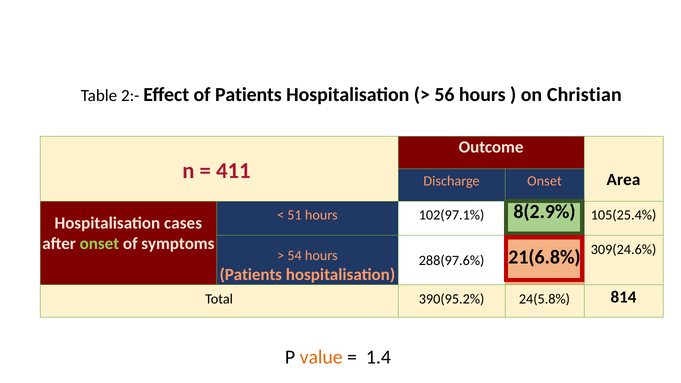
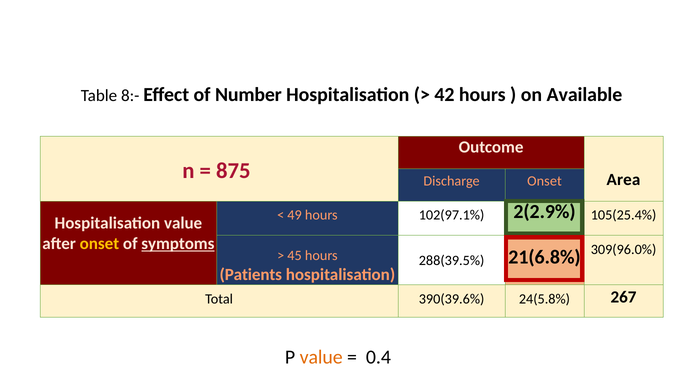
2:-: 2:- -> 8:- (130, 96)
of Patients: Patients -> Number (248, 95)
56: 56 -> 42 (444, 95)
Christian: Christian -> Available (584, 95)
411: 411 -> 875 (233, 171)
51: 51 -> 49 (295, 215)
8(2.9%: 8(2.9% -> 2(2.9% (544, 212)
Hospitalisation cases: cases -> value (183, 223)
onset colour: light green -> yellow (99, 244)
symptoms underline: none -> present (178, 244)
54: 54 -> 45 (295, 255)
288(97.6%: 288(97.6% -> 288(39.5% (452, 261)
309(24.6%: 309(24.6% -> 309(96.0% (624, 249)
390(95.2%: 390(95.2% -> 390(39.6% (452, 299)
814: 814 -> 267 (624, 297)
1.4: 1.4 -> 0.4 (378, 357)
